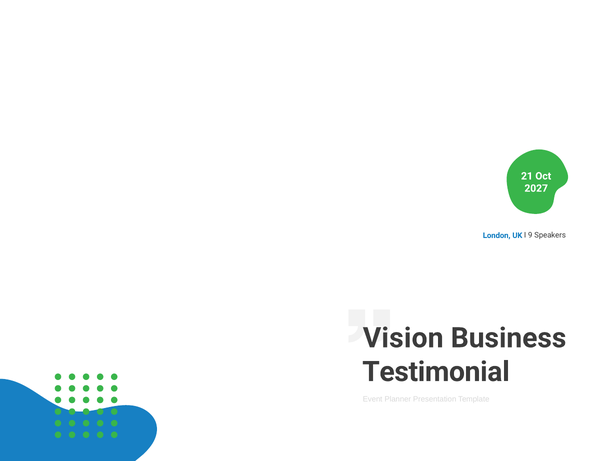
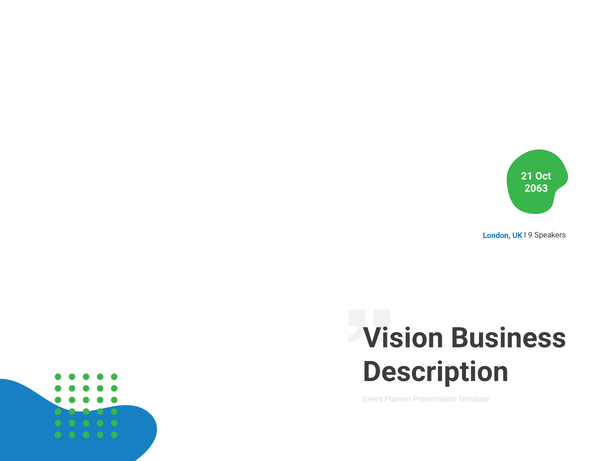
2027: 2027 -> 2063 (536, 188)
Testimonial: Testimonial -> Description (436, 371)
